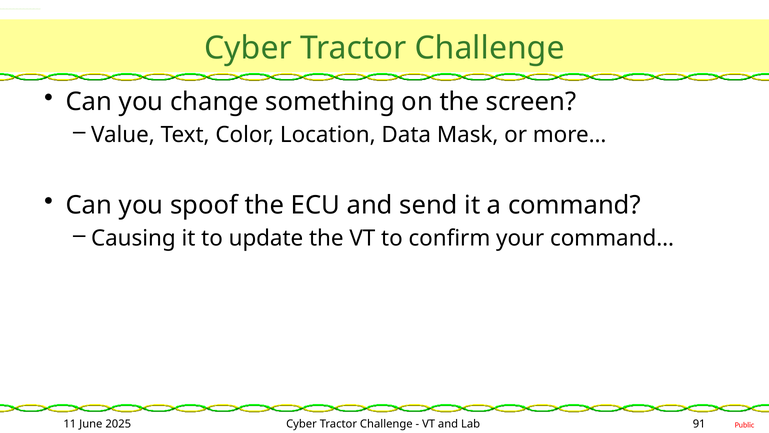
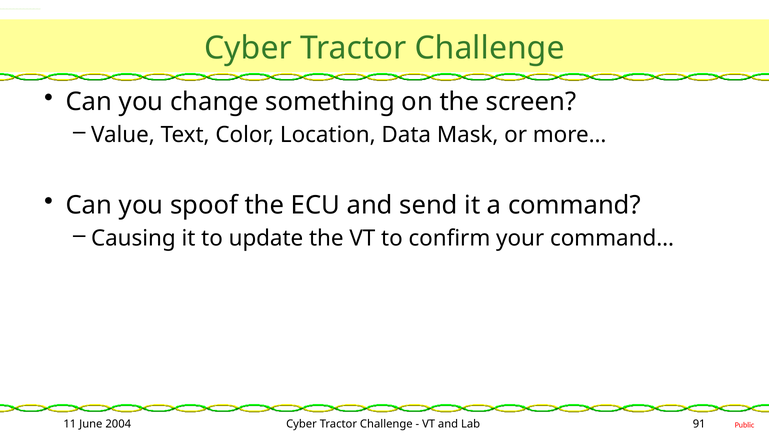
2025: 2025 -> 2004 (118, 424)
